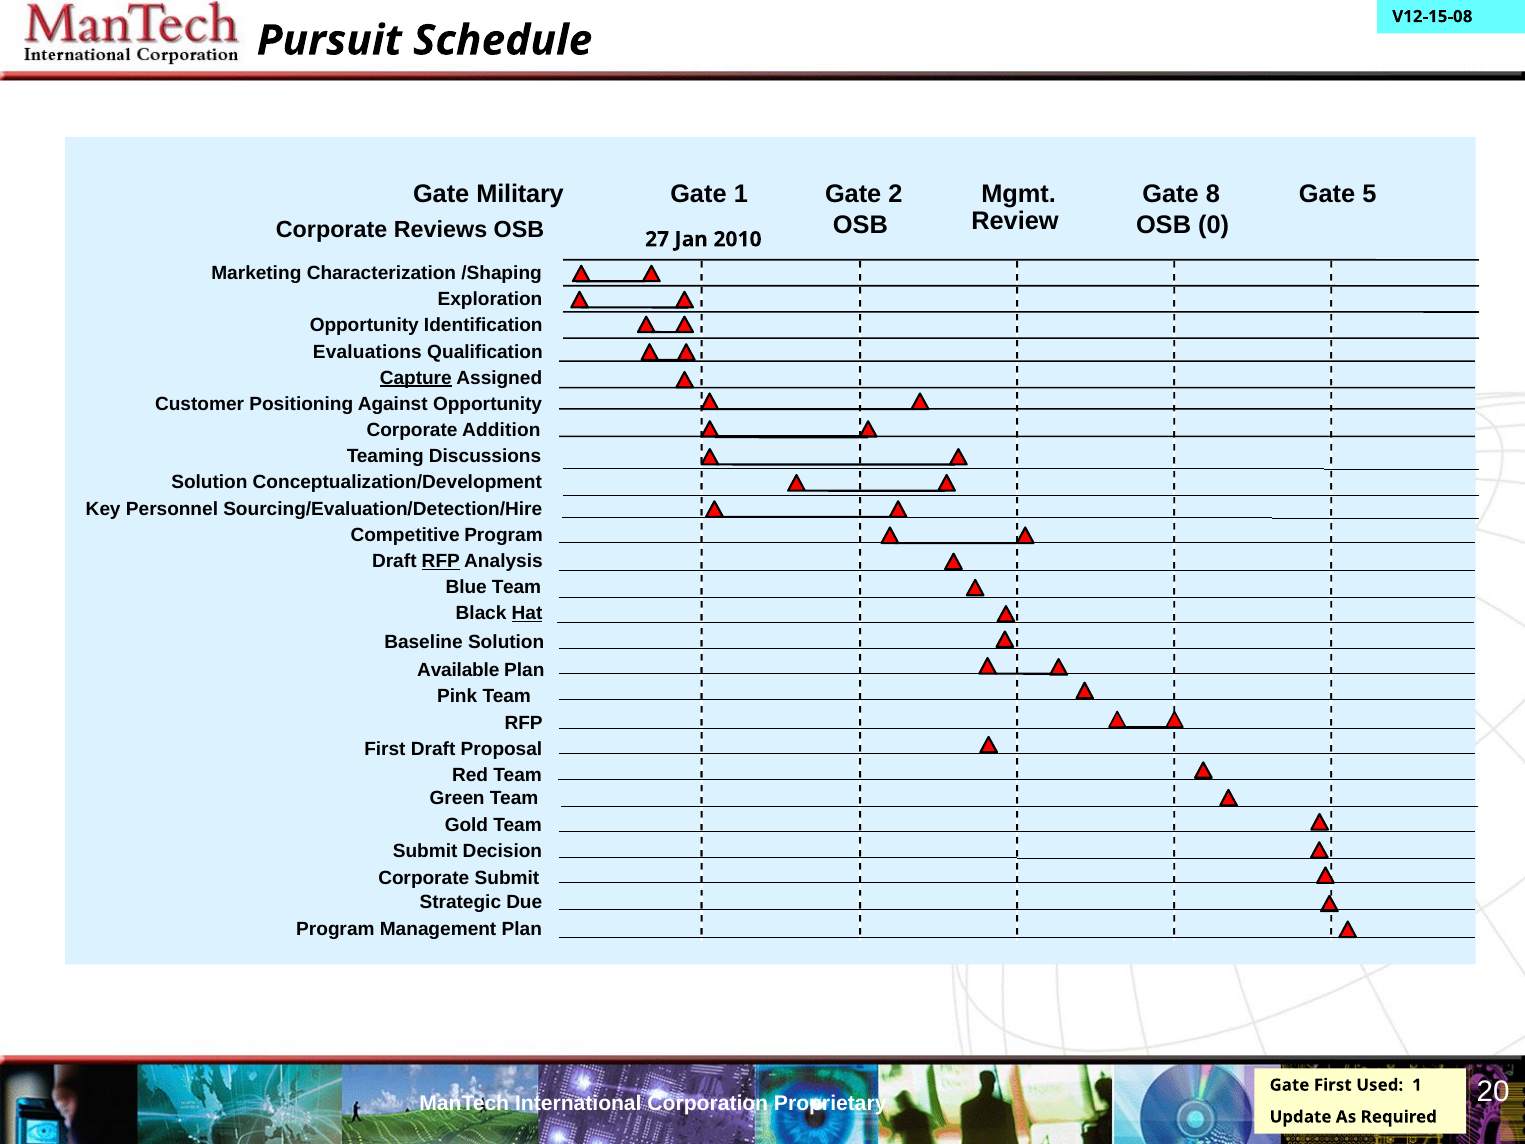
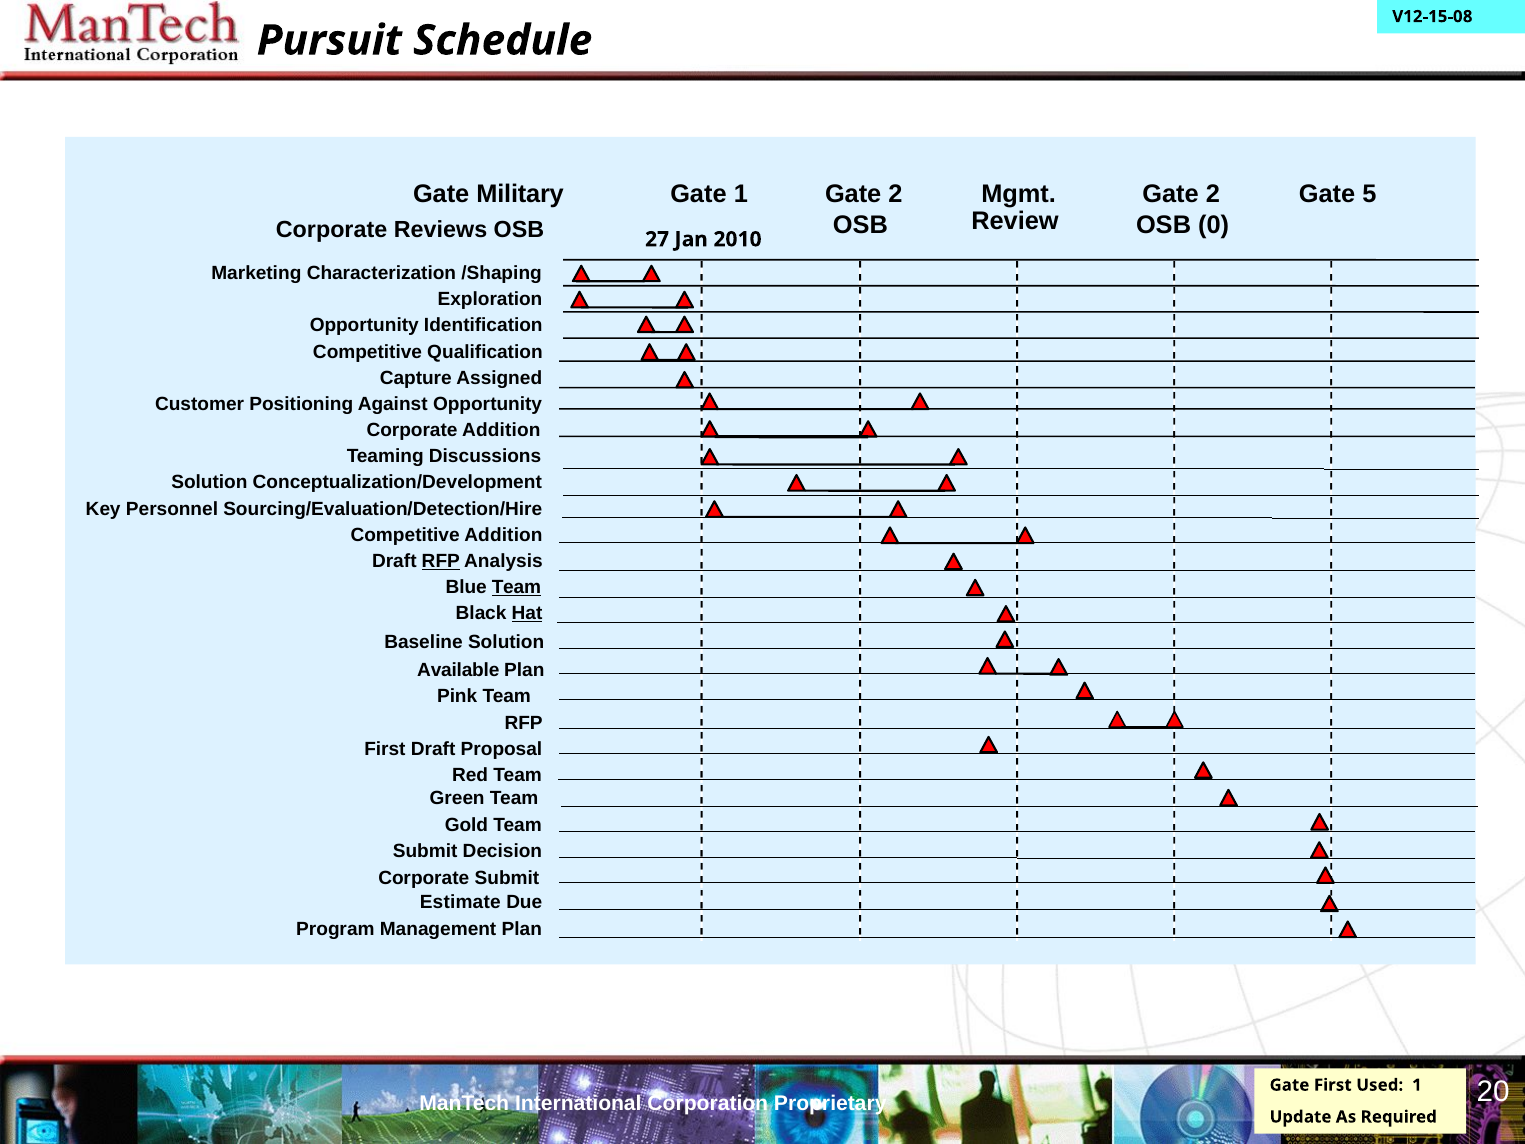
8: 8 -> 2 (1213, 194)
Evaluations: Evaluations -> Competitive (367, 352)
Capture underline: present -> none (416, 378)
Competitive Program: Program -> Addition (503, 535)
Team underline: none -> present (516, 587)
Strategic: Strategic -> Estimate (460, 902)
